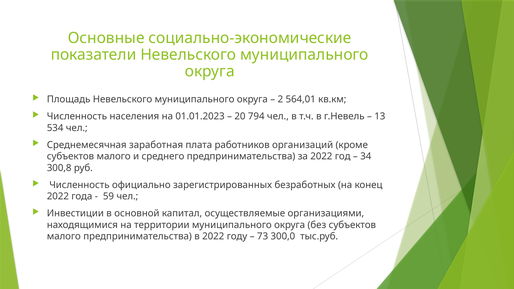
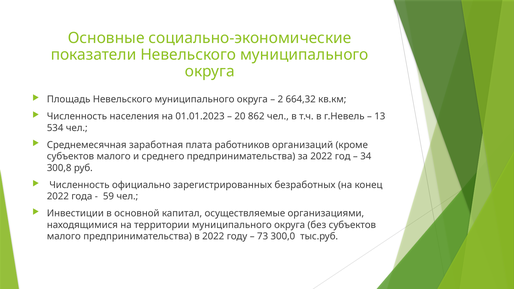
564,01: 564,01 -> 664,32 (301, 99)
794: 794 -> 862 (256, 116)
